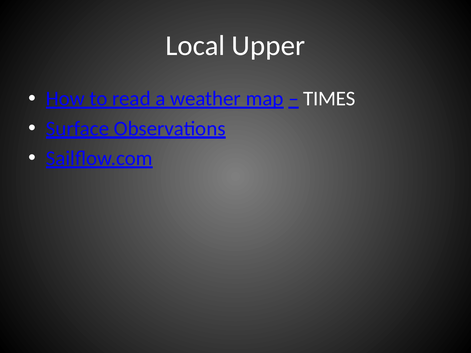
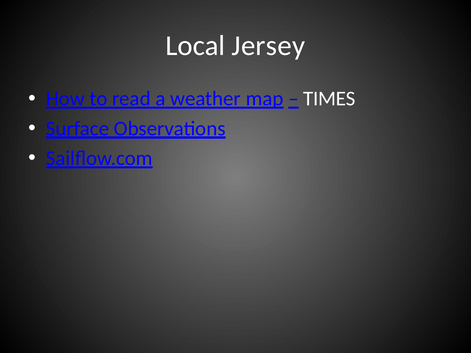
Upper: Upper -> Jersey (268, 46)
